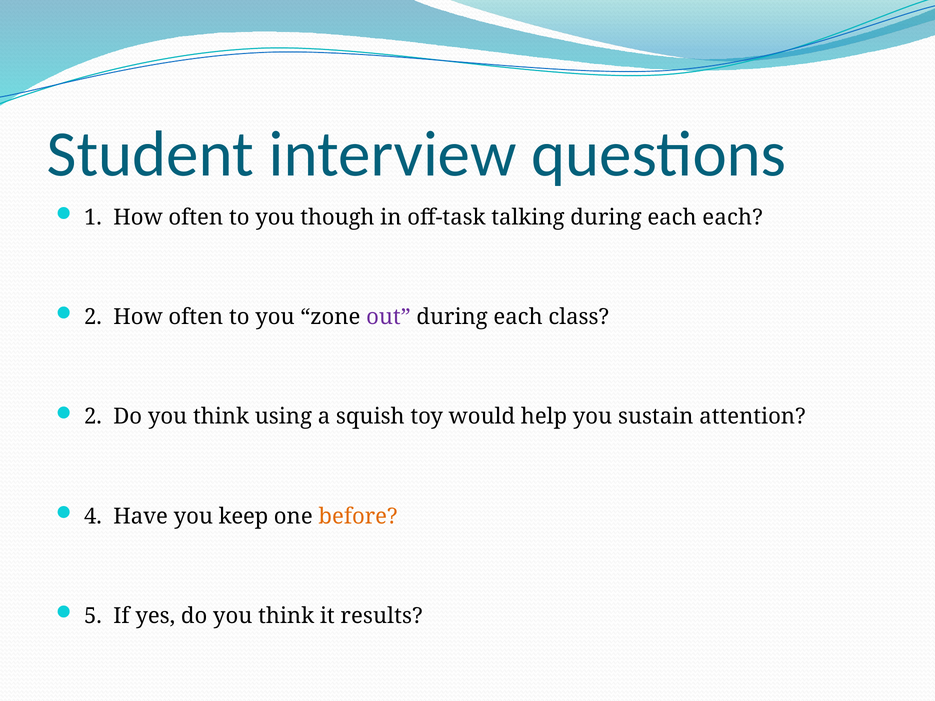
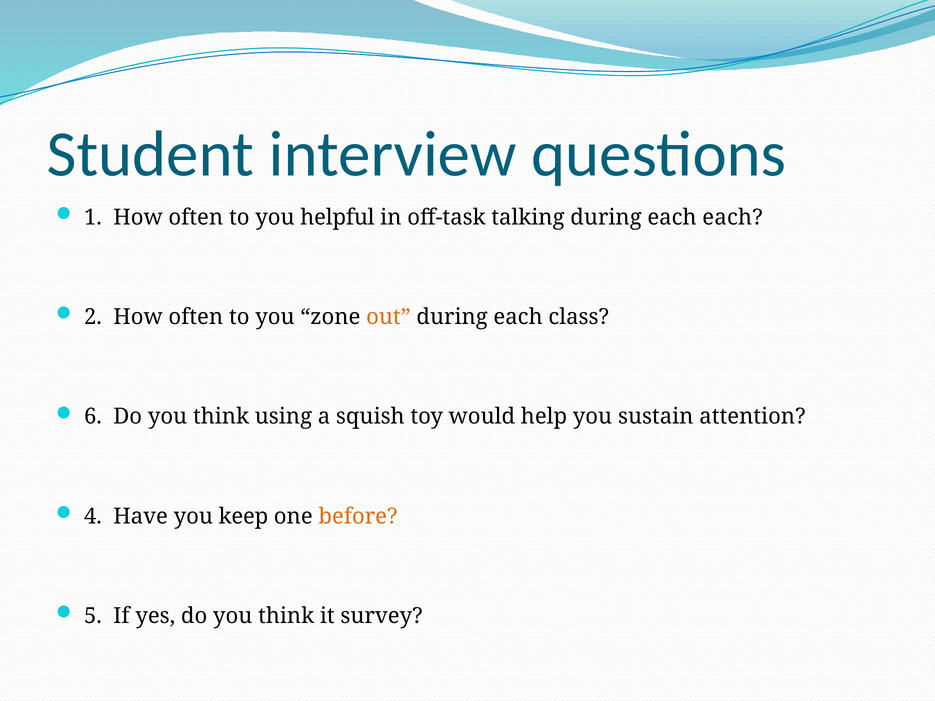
though: though -> helpful (337, 217)
out colour: purple -> orange (388, 317)
2: 2 -> 6 (93, 417)
results: results -> survey (382, 616)
